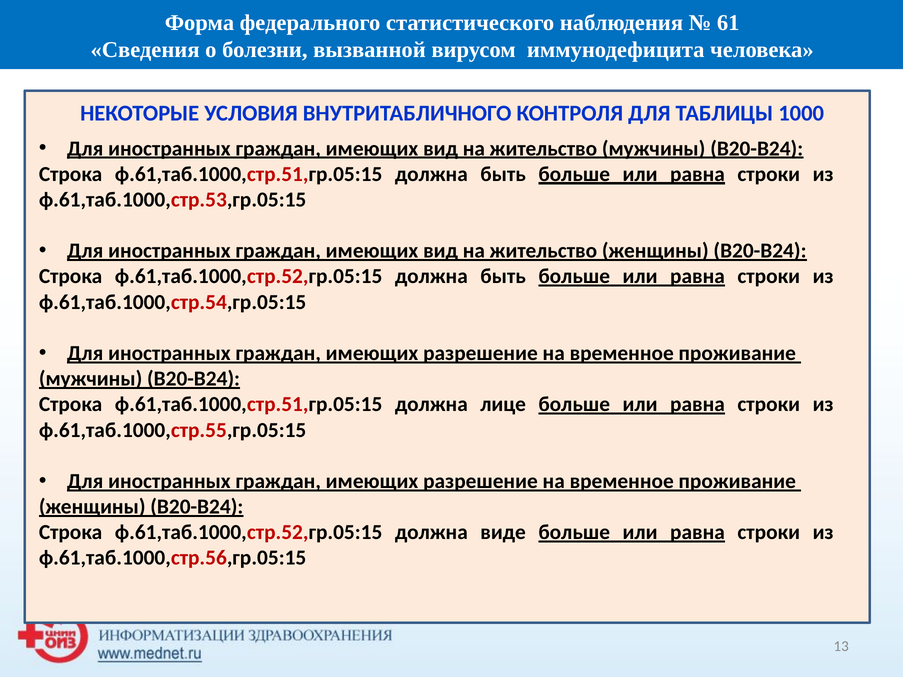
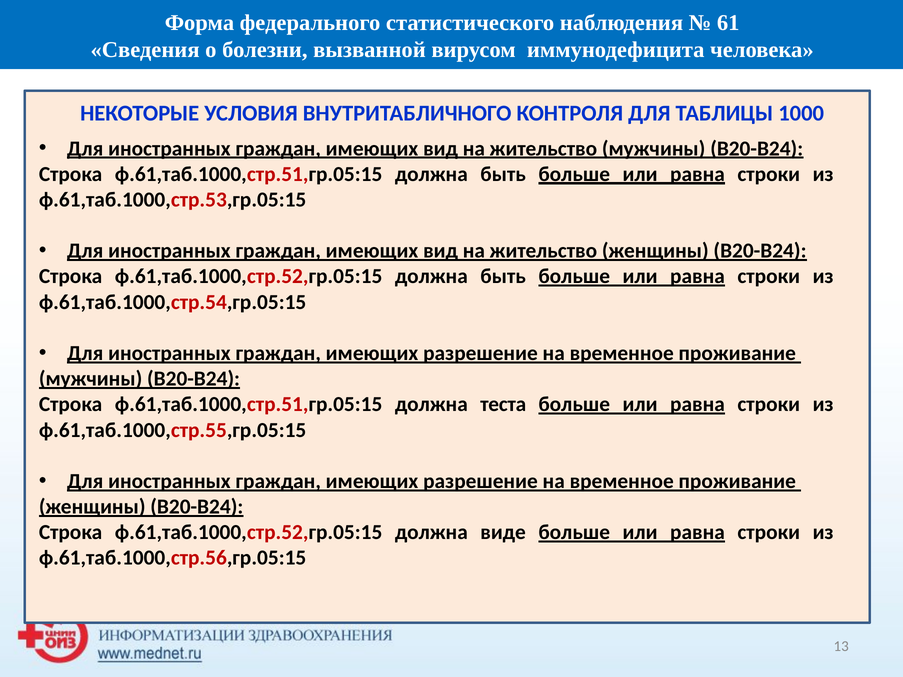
лице: лице -> теста (503, 405)
